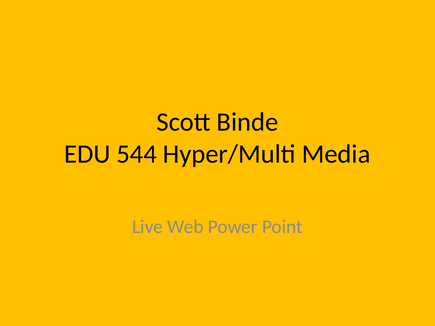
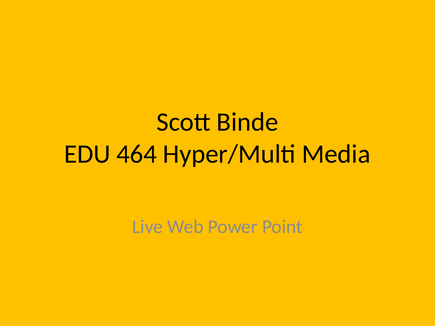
544: 544 -> 464 (137, 154)
